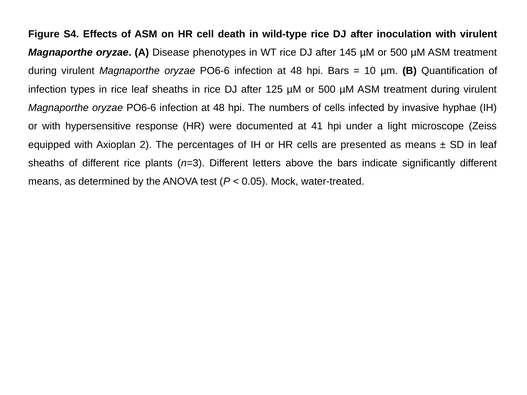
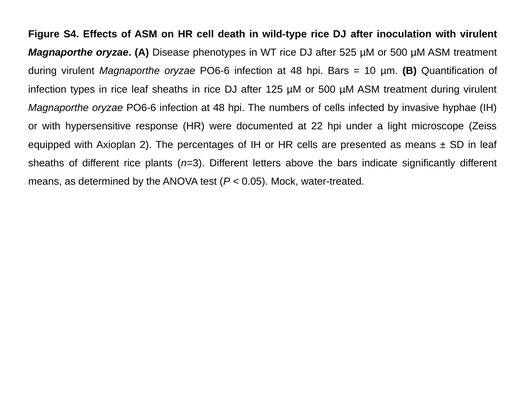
145: 145 -> 525 (348, 52)
41: 41 -> 22 (317, 126)
